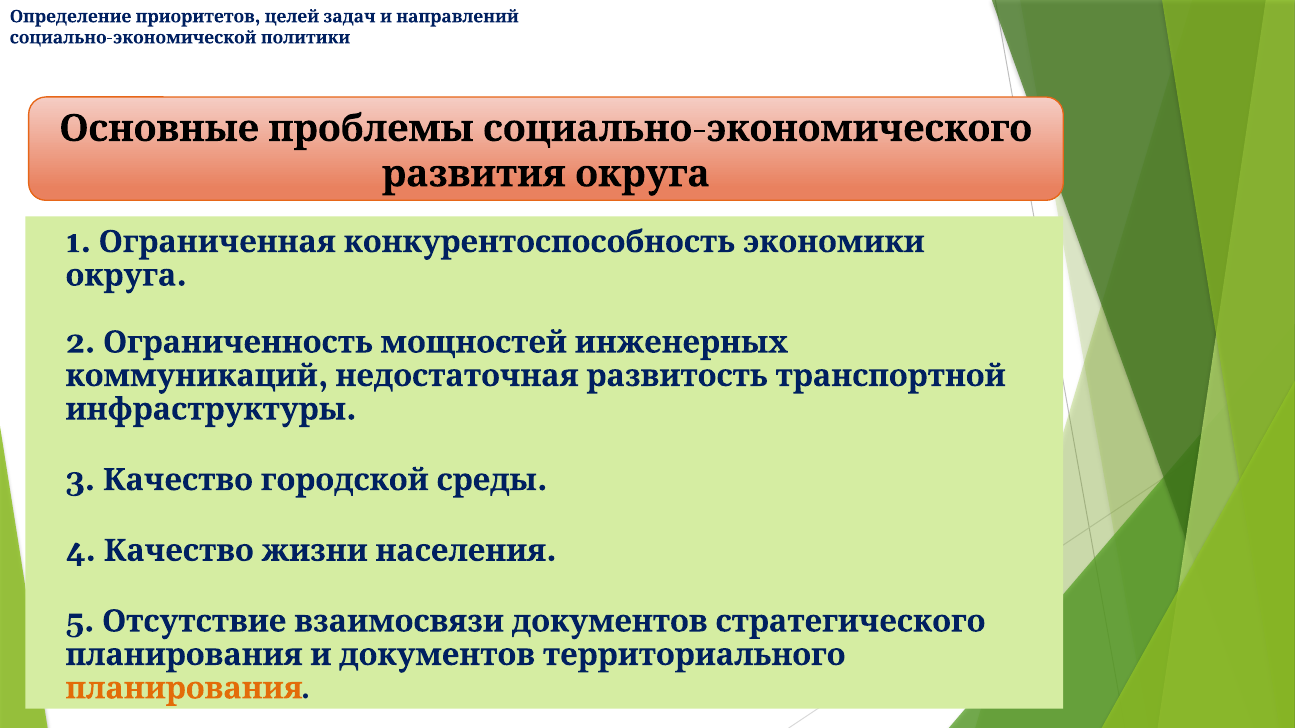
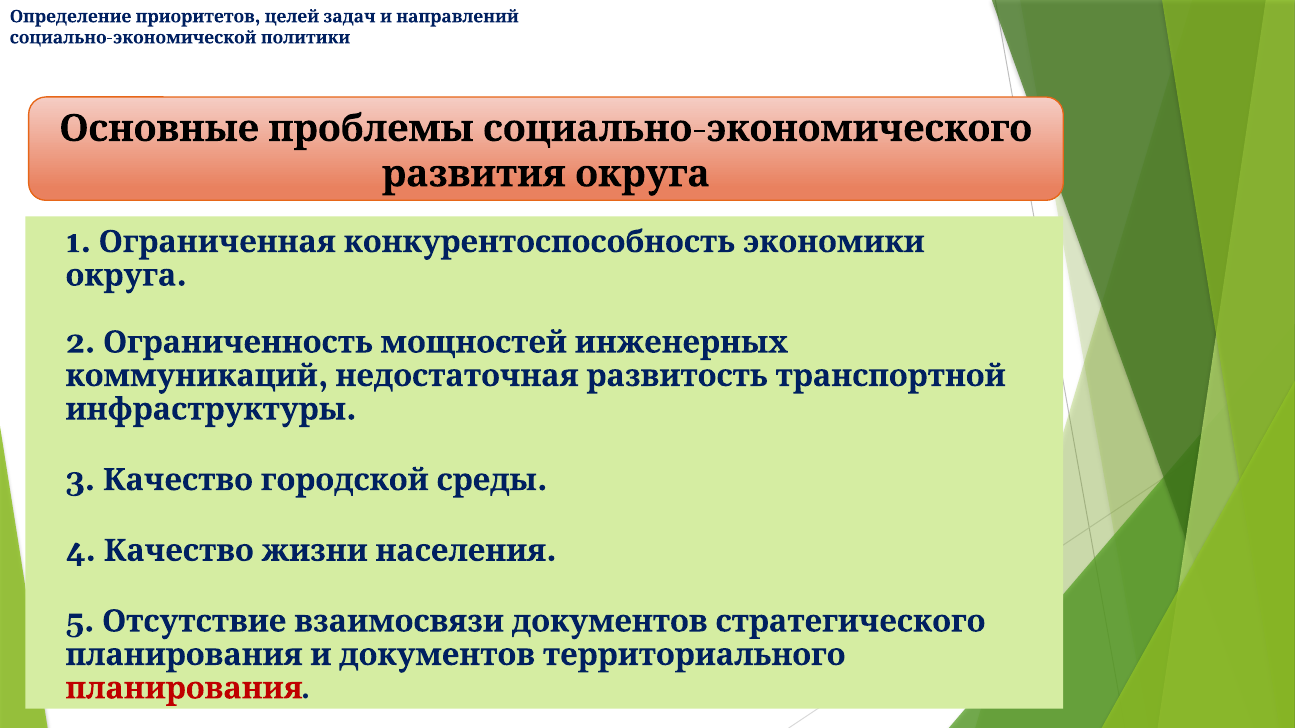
планирования colour: orange -> red (184, 689)
